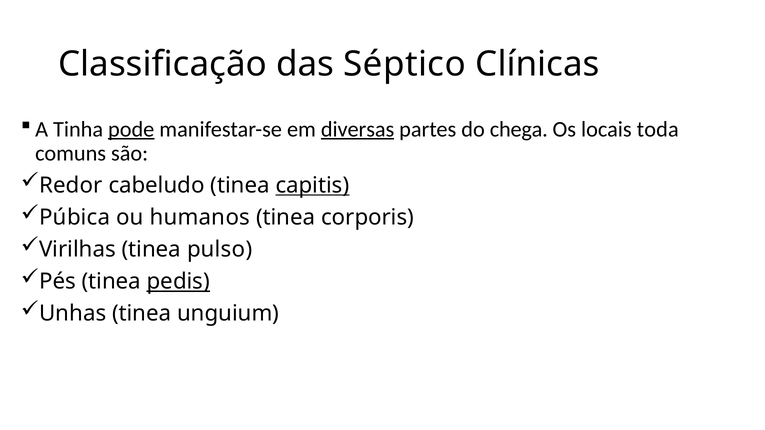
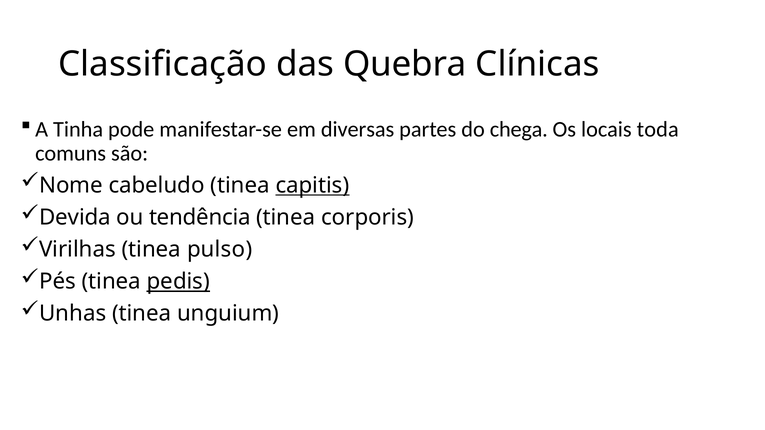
Séptico: Séptico -> Quebra (405, 64)
pode underline: present -> none (131, 129)
diversas underline: present -> none (358, 129)
Redor: Redor -> Nome (71, 186)
Púbica: Púbica -> Devida (75, 218)
humanos: humanos -> tendência (200, 218)
